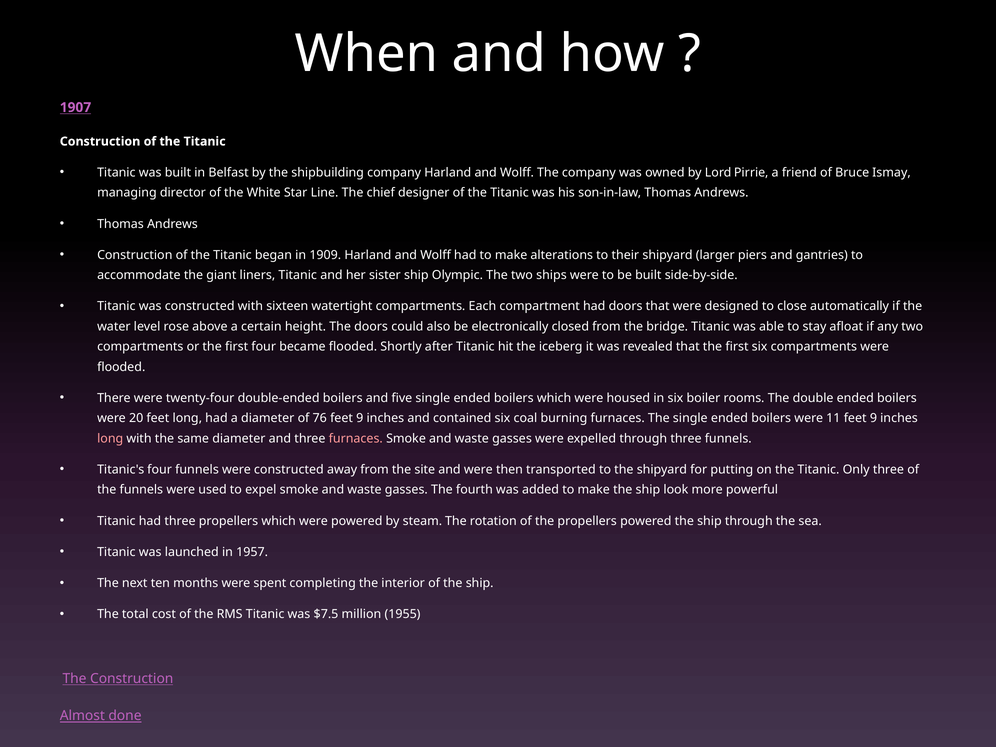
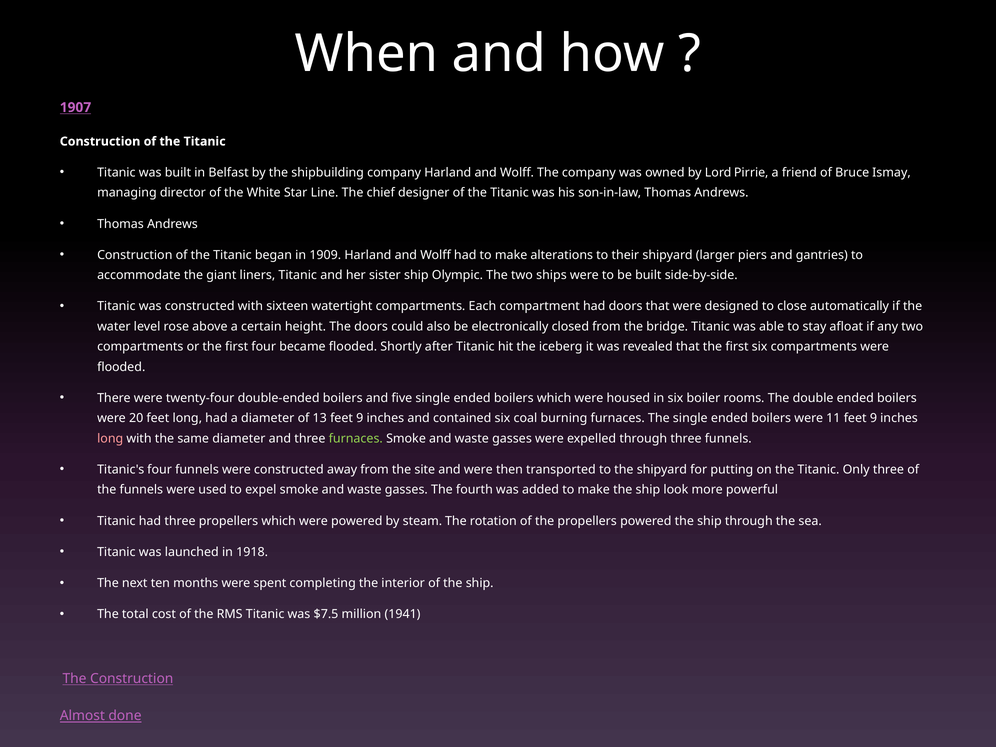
76: 76 -> 13 (320, 418)
furnaces colour: pink -> light green (356, 438)
1957: 1957 -> 1918 (252, 552)
1955: 1955 -> 1941 (403, 614)
